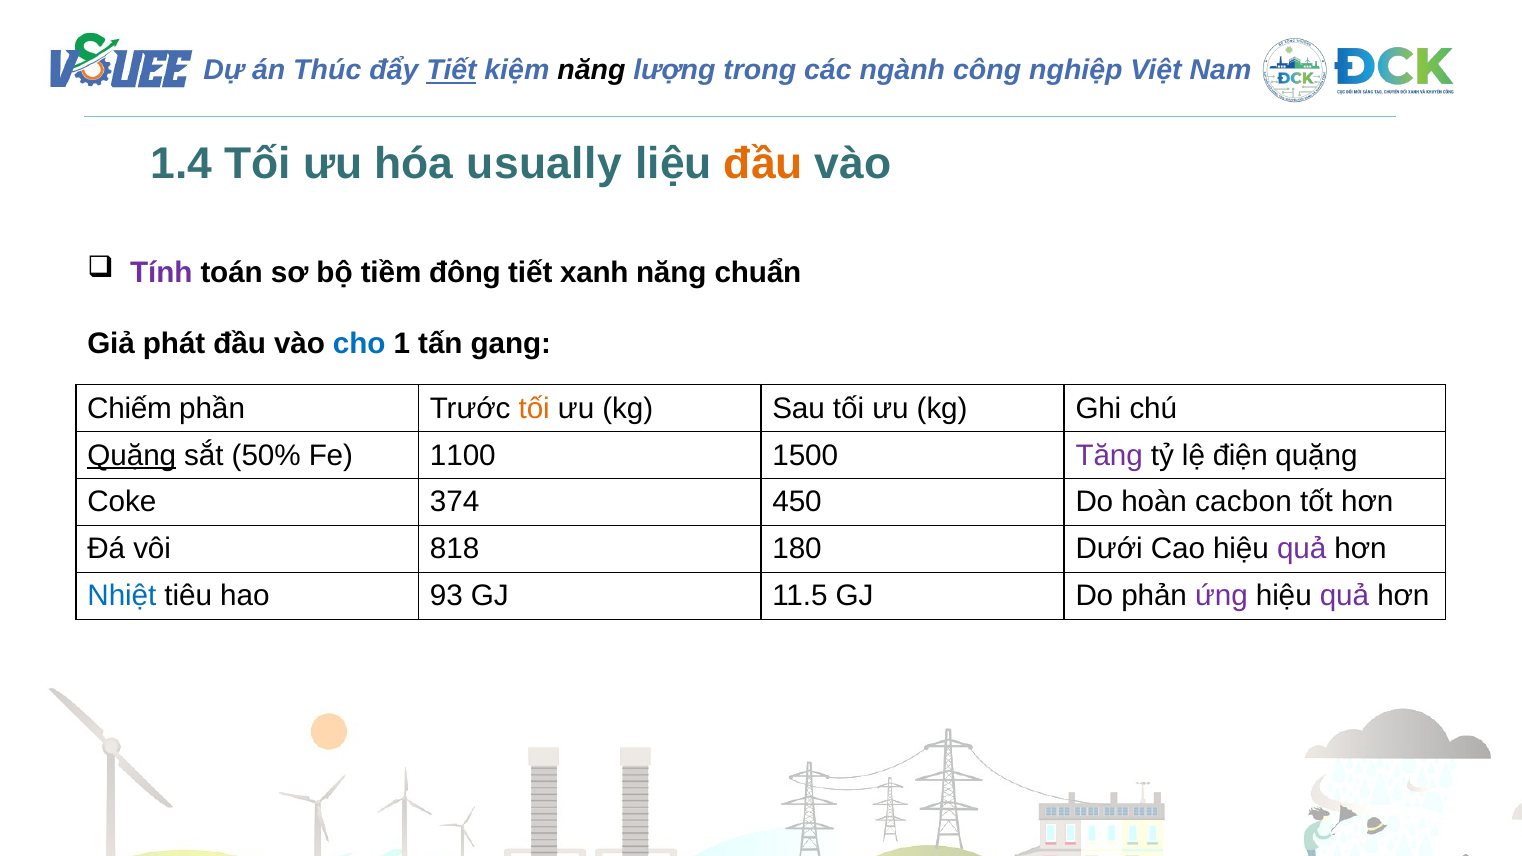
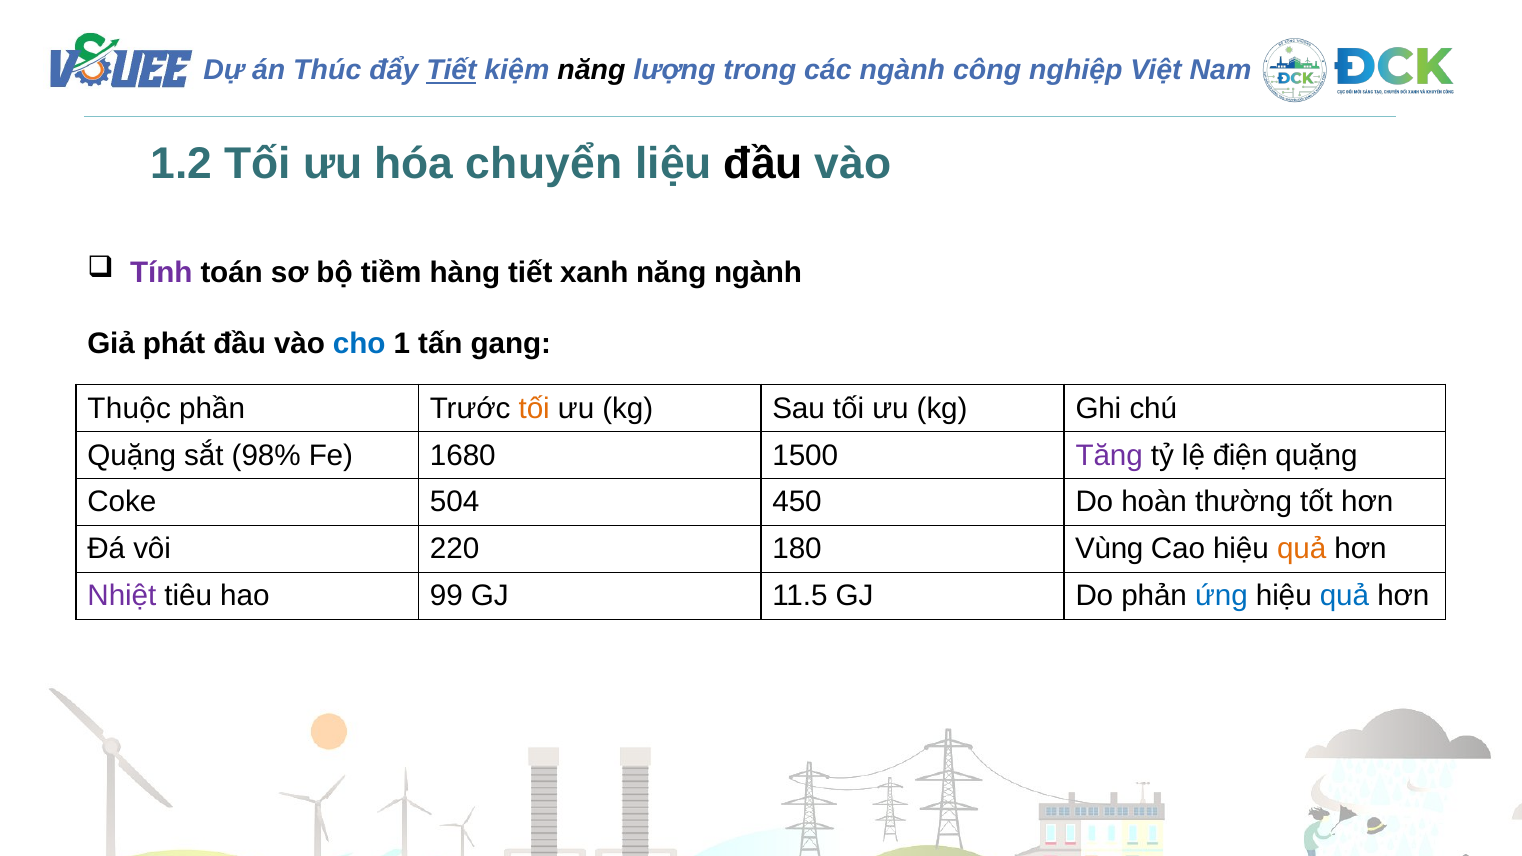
1.4: 1.4 -> 1.2 (182, 164)
usually: usually -> chuyển (544, 164)
đầu colour: orange -> black (763, 164)
đông: đông -> hàng (465, 273)
năng chuẩn: chuẩn -> ngành (758, 273)
Chiếm: Chiếm -> Thuộc (129, 408)
Quặng underline: present -> none (132, 455)
50%: 50% -> 98% (266, 455)
1100: 1100 -> 1680 (463, 455)
374: 374 -> 504 (455, 502)
cacbon: cacbon -> thường (1244, 502)
818: 818 -> 220 (455, 549)
Dưới: Dưới -> Vùng (1109, 549)
quả colour: purple -> orange (1302, 549)
Nhiệt colour: blue -> purple (122, 596)
93: 93 -> 99 (446, 596)
ứng colour: purple -> blue (1222, 596)
quả colour: purple -> blue (1344, 596)
